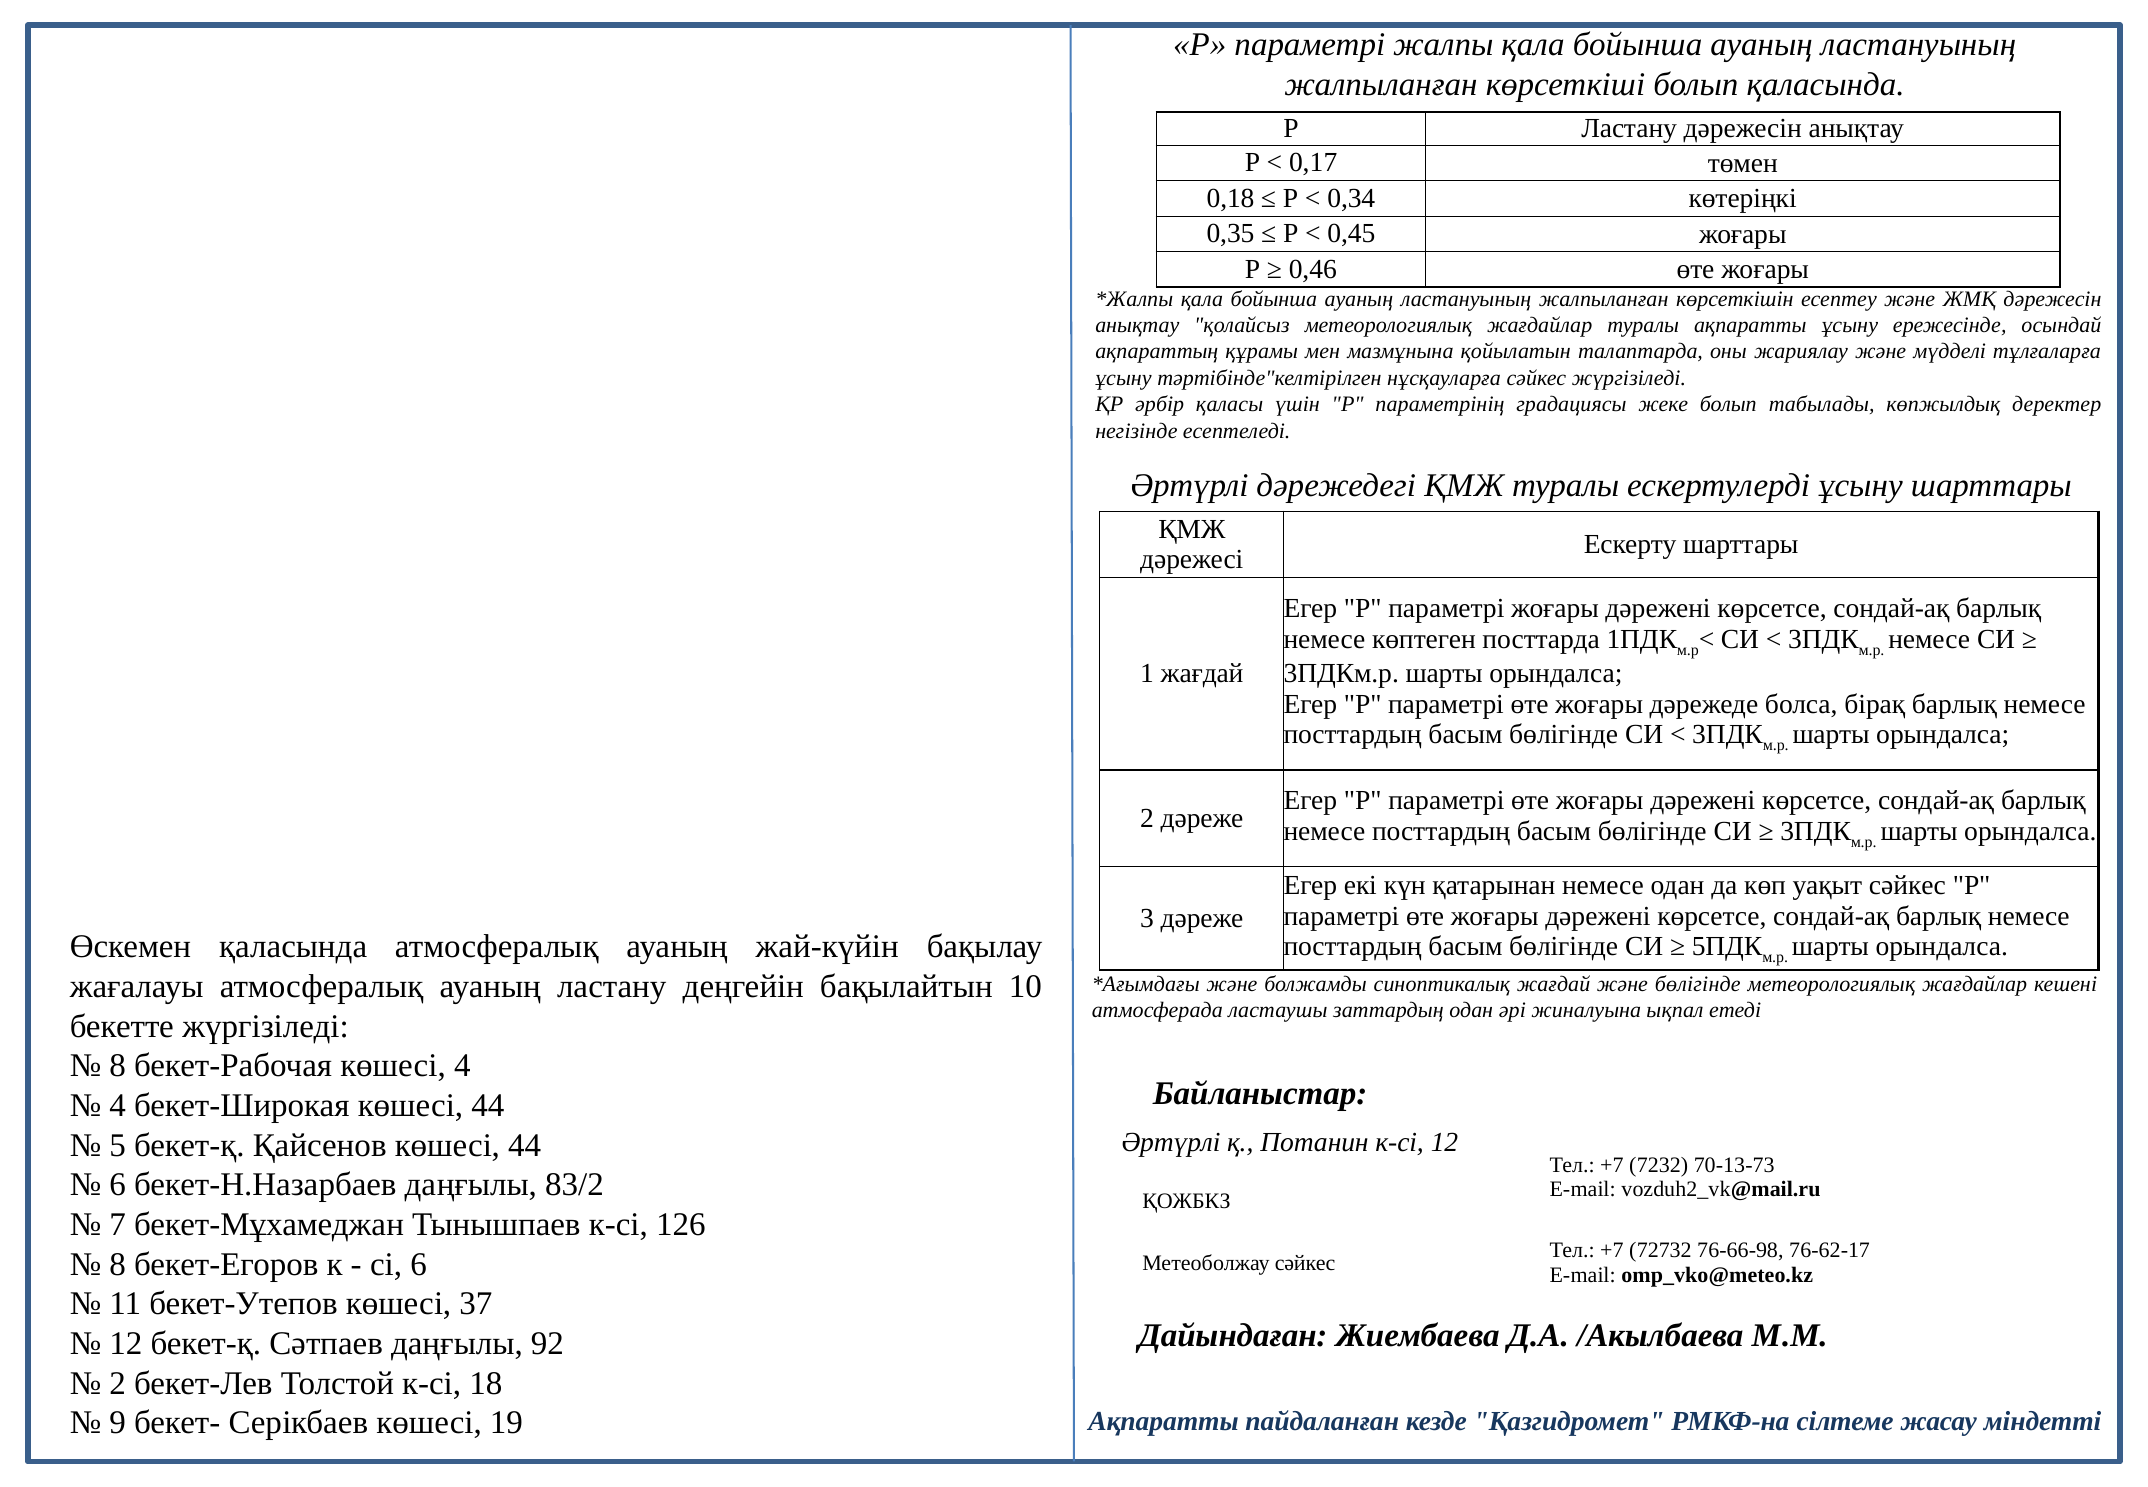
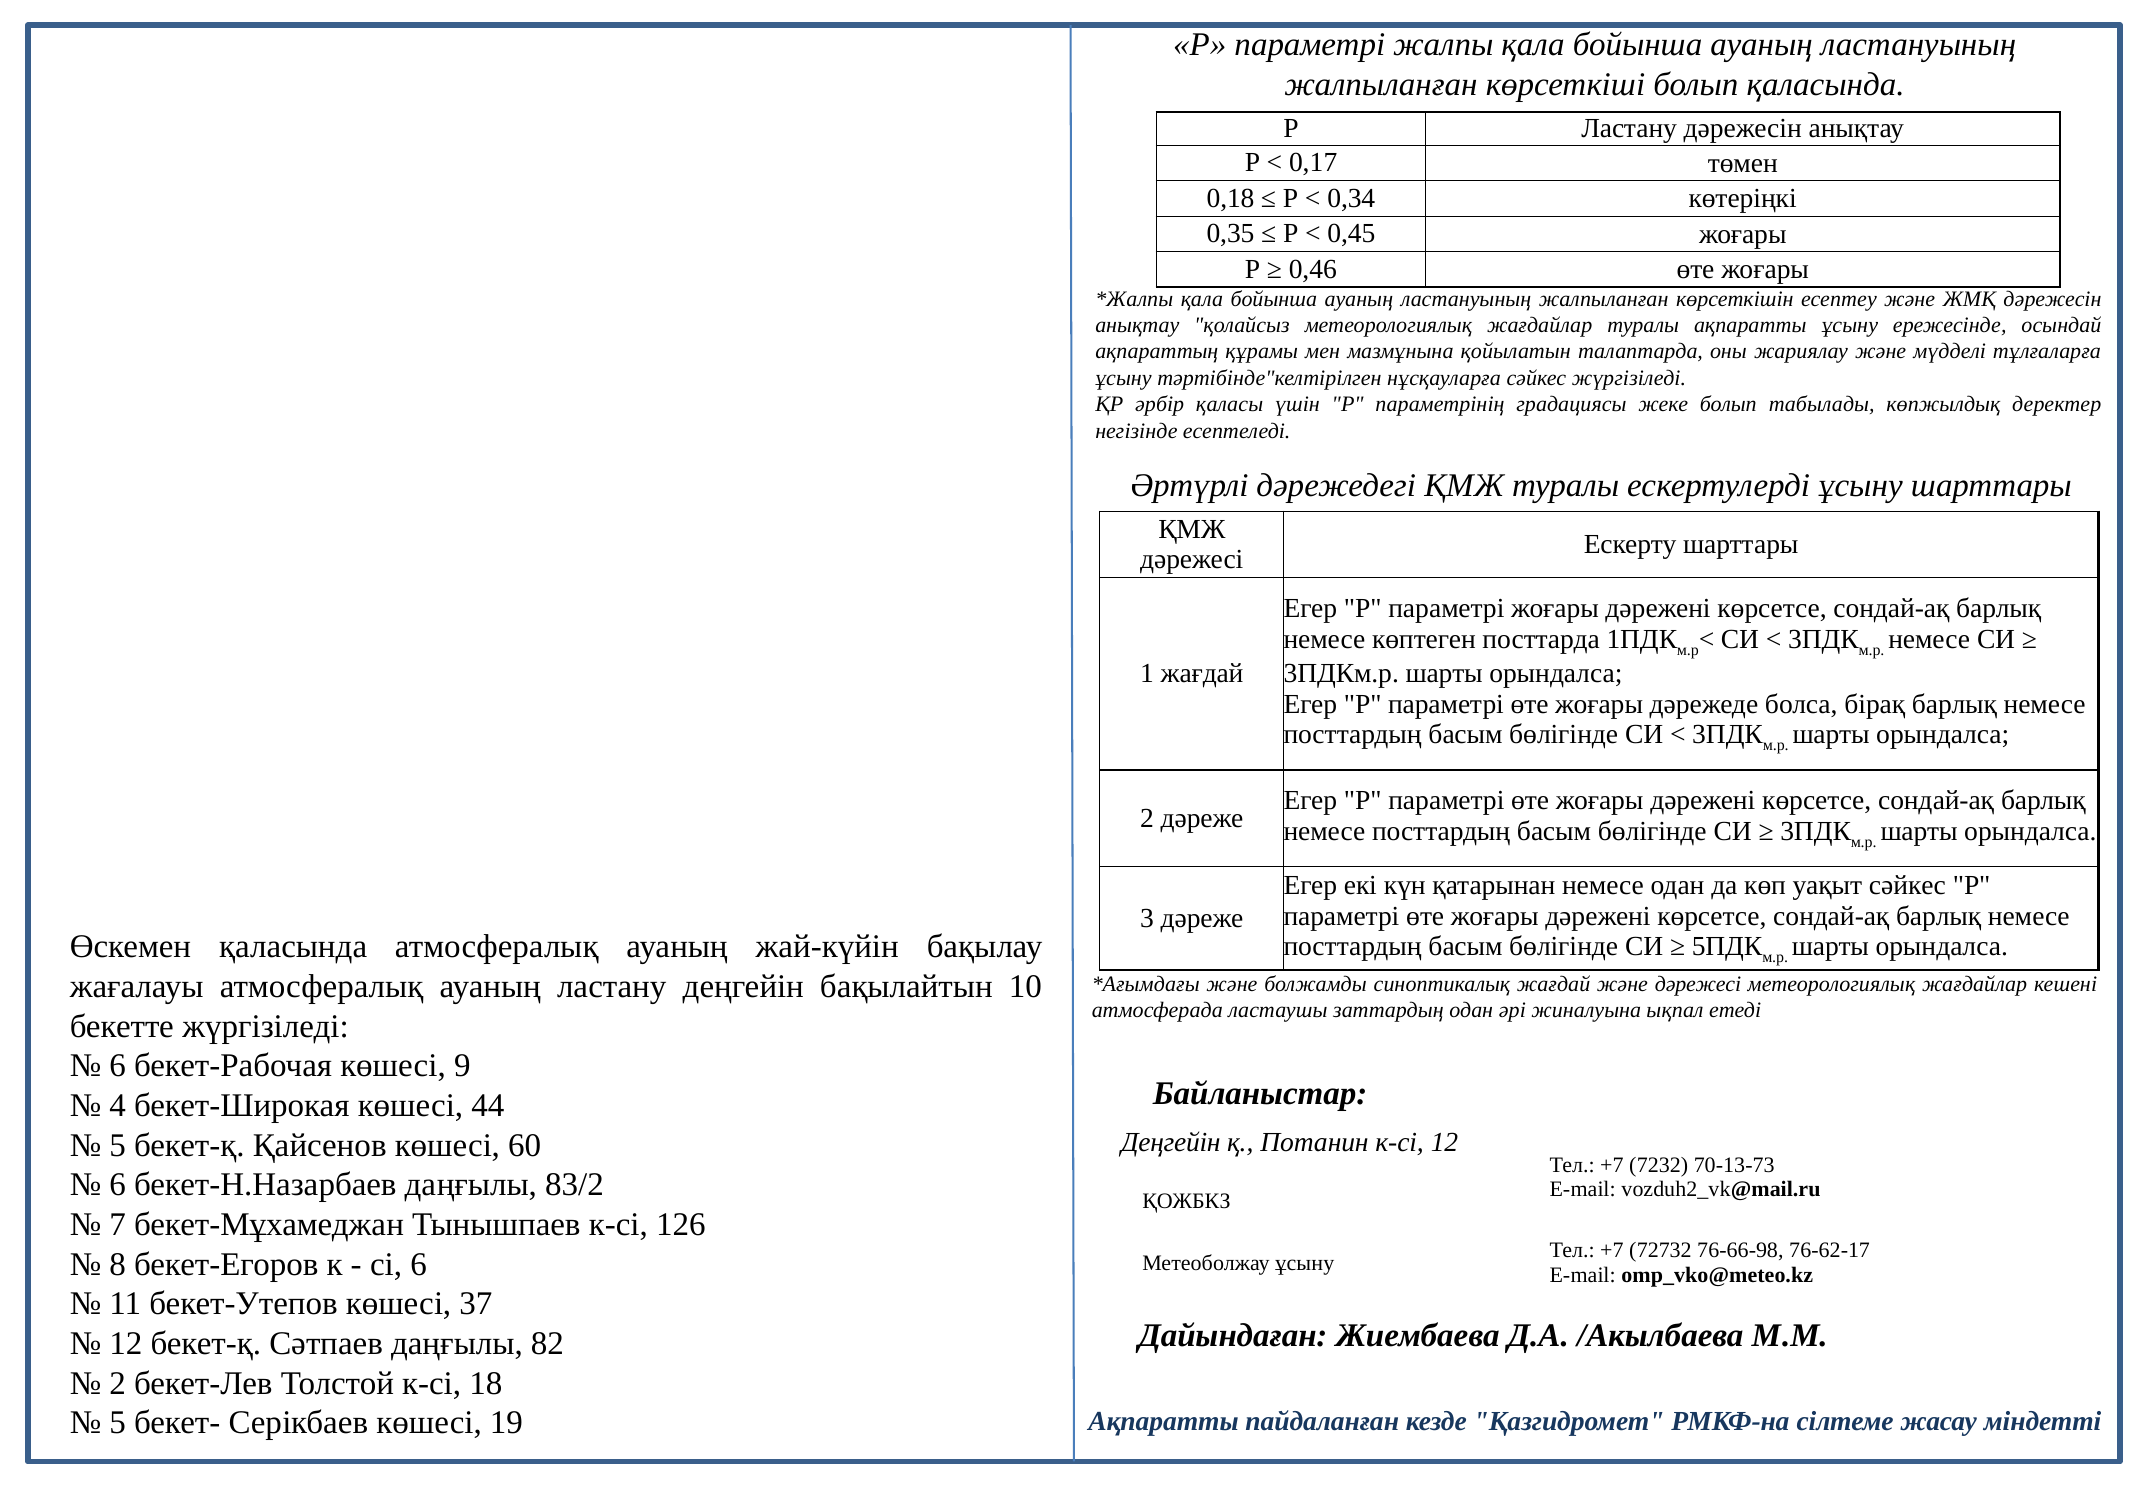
және бөлігінде: бөлігінде -> дәрежесі (1698, 984)
8: 8 -> 6 (118, 1066)
көшесі 4: 4 -> 9 (462, 1066)
Әртүрлі: Әртүрлі -> Деңгейін (1171, 1143)
Қайсенов көшесі 44: 44 -> 60 (525, 1145)
Метеоболжау сәйкес: сәйкес -> ұсыну (1305, 1263)
92: 92 -> 82 (547, 1344)
9: 9 -> 5 (118, 1423)
